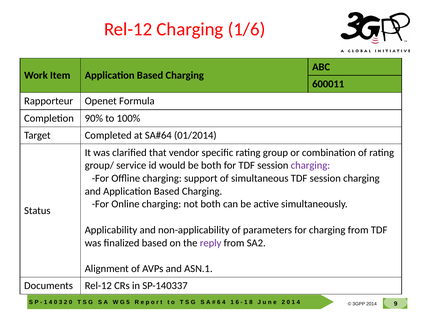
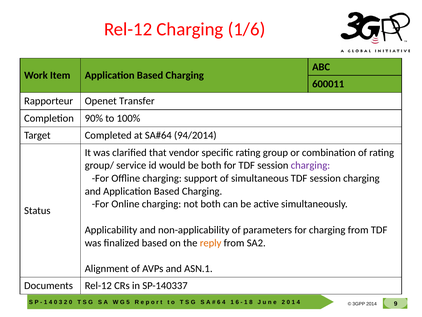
Formula: Formula -> Transfer (137, 101)
01/2014: 01/2014 -> 94/2014 (195, 135)
reply colour: purple -> orange (211, 242)
